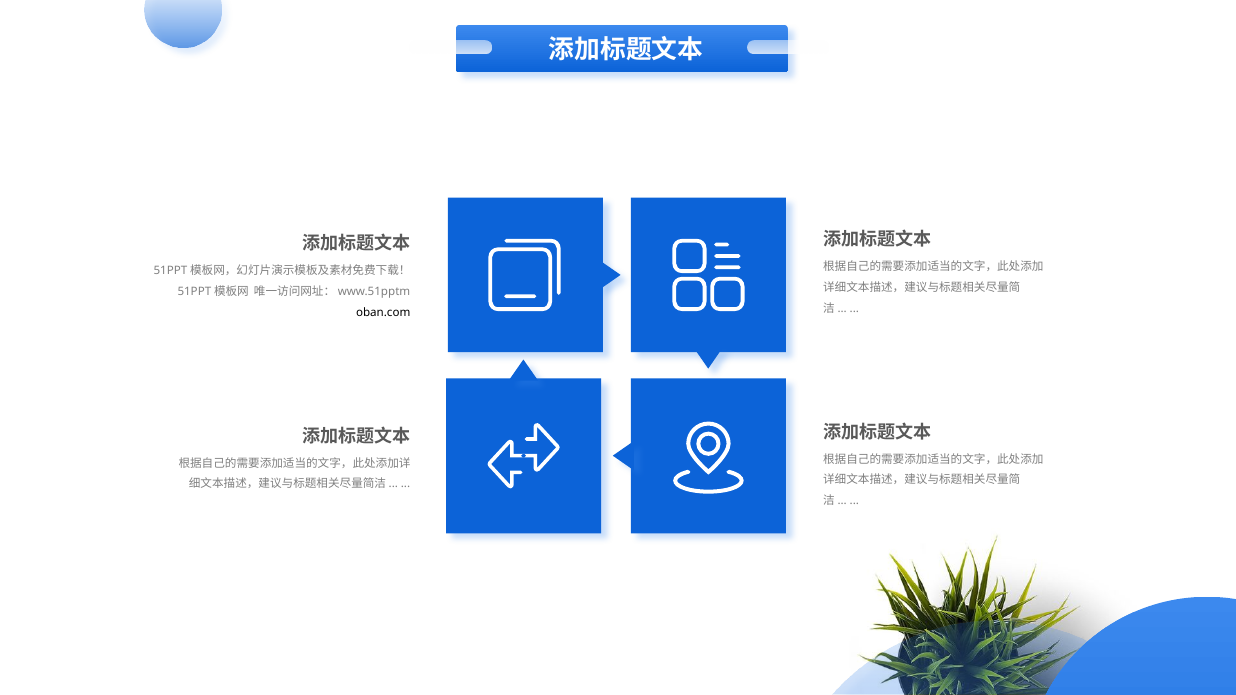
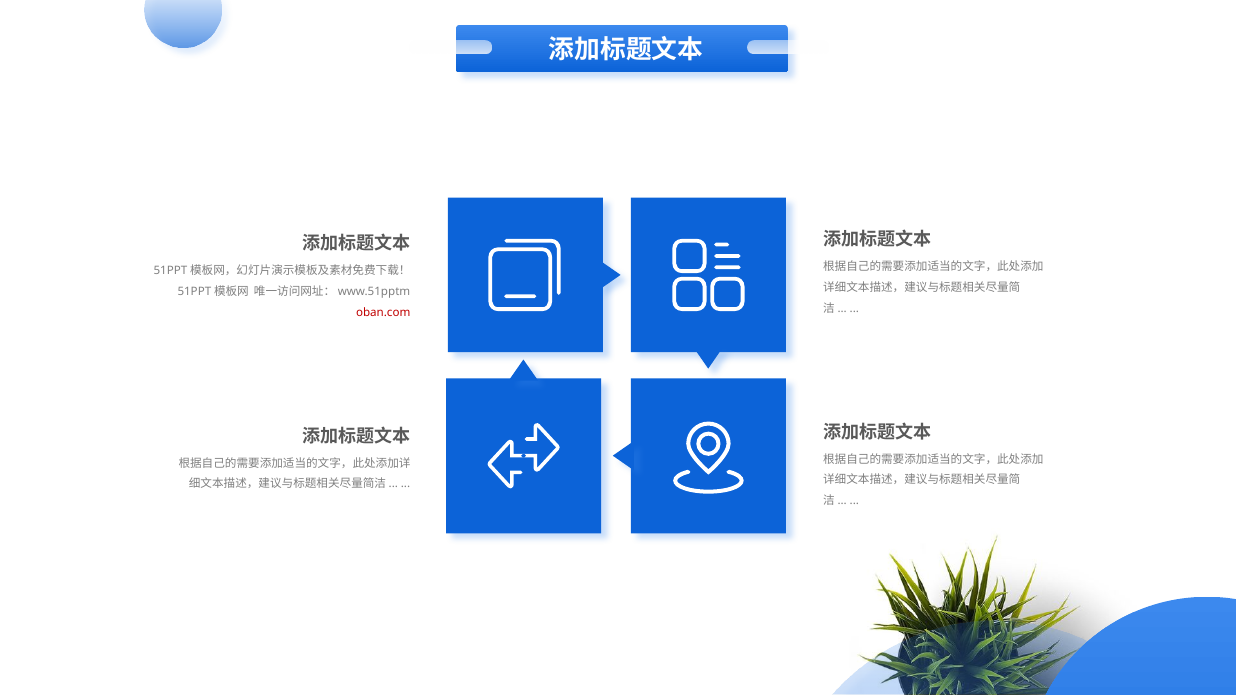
oban.com colour: black -> red (383, 313)
